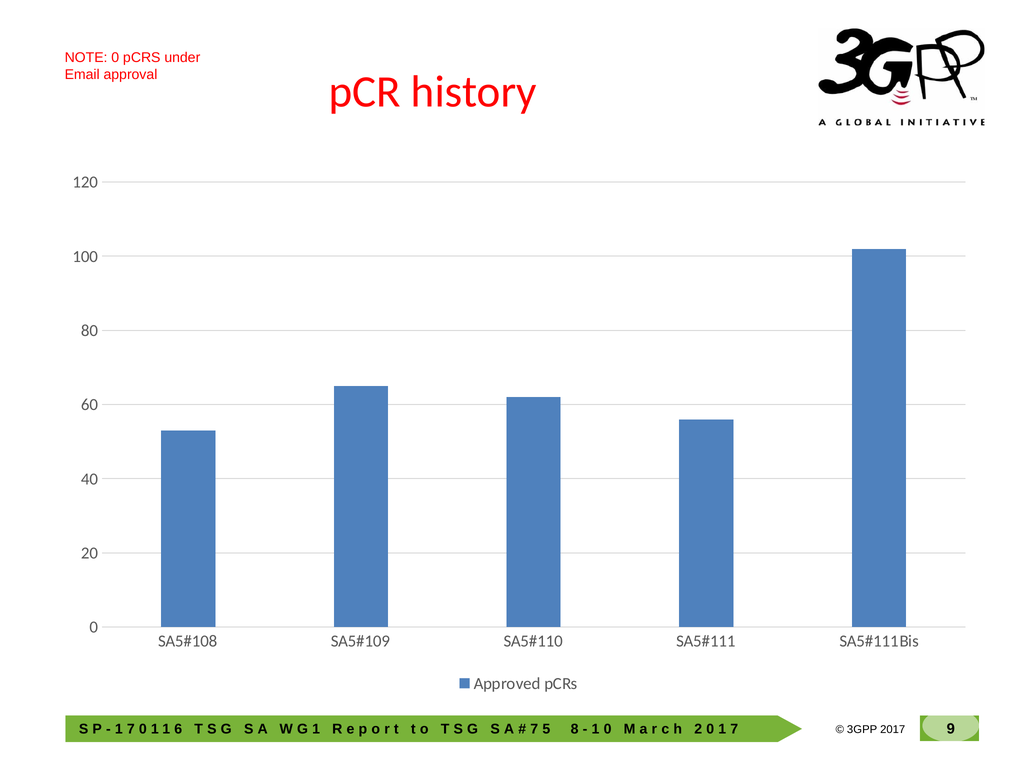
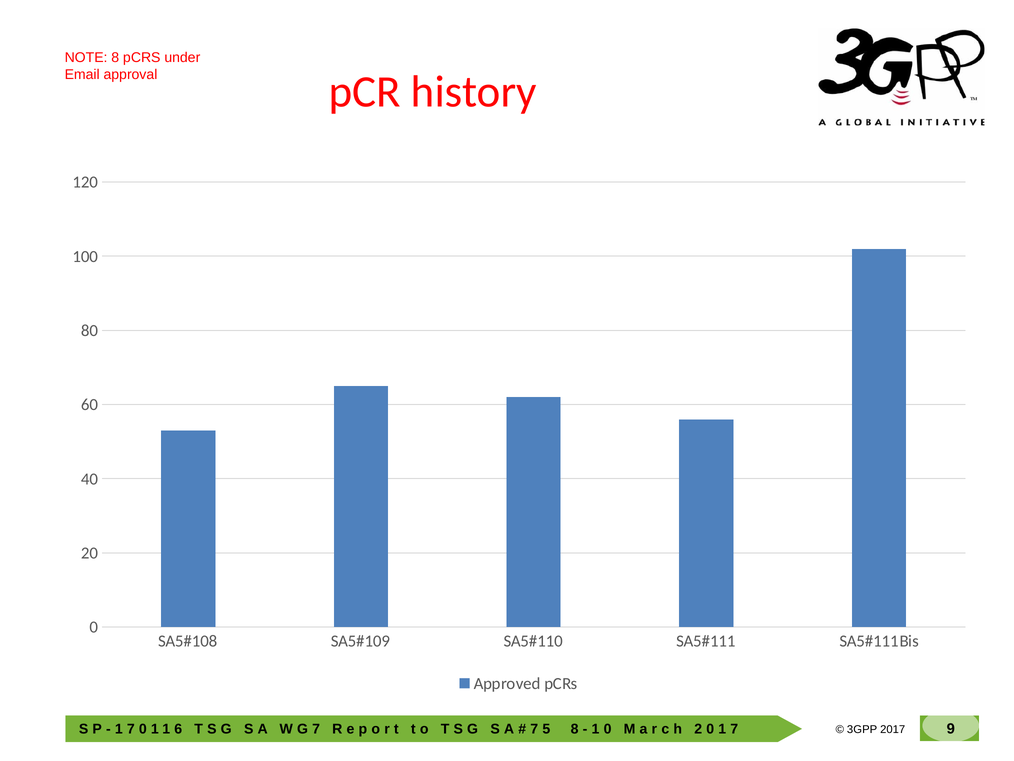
NOTE 0: 0 -> 8 (115, 58)
1: 1 -> 7 (316, 729)
